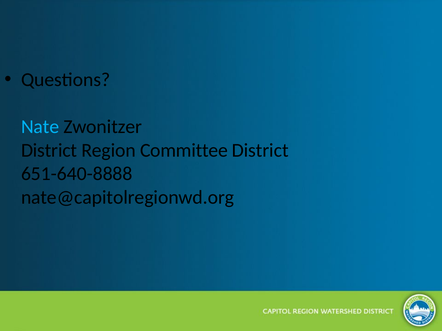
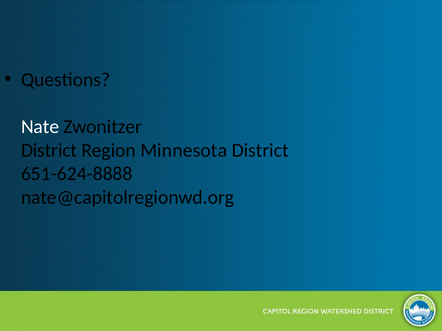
Nate colour: light blue -> white (40, 127)
Committee: Committee -> Minnesota (184, 150)
651-640-8888: 651-640-8888 -> 651-624-8888 (77, 174)
